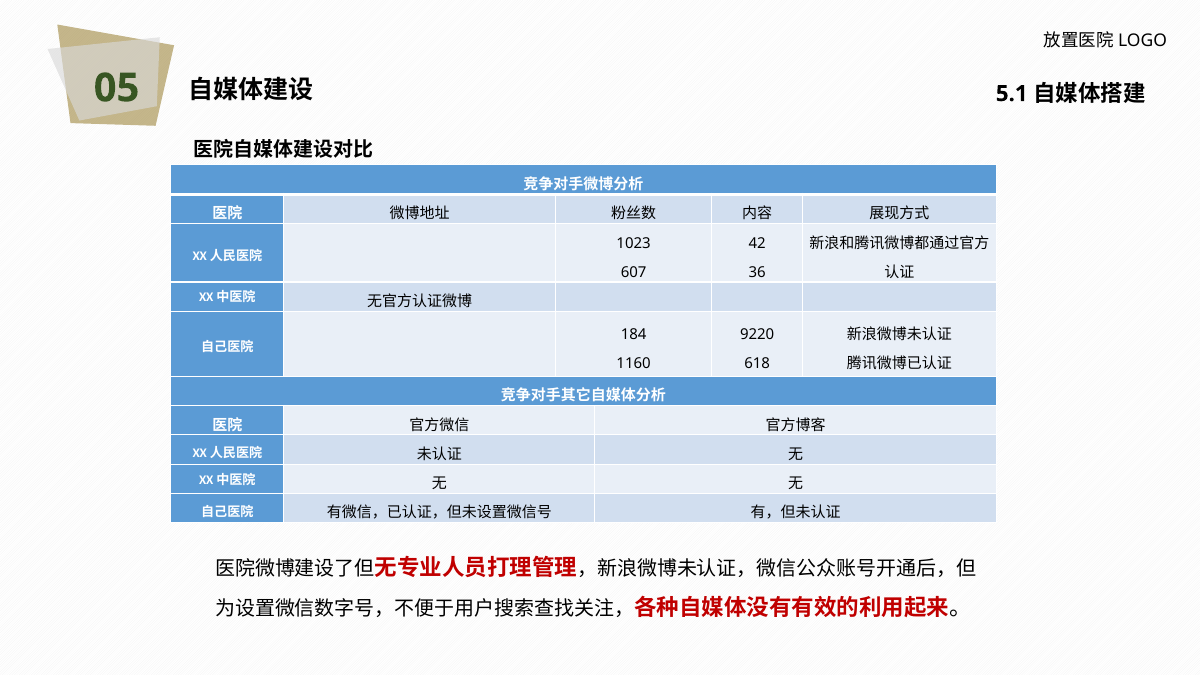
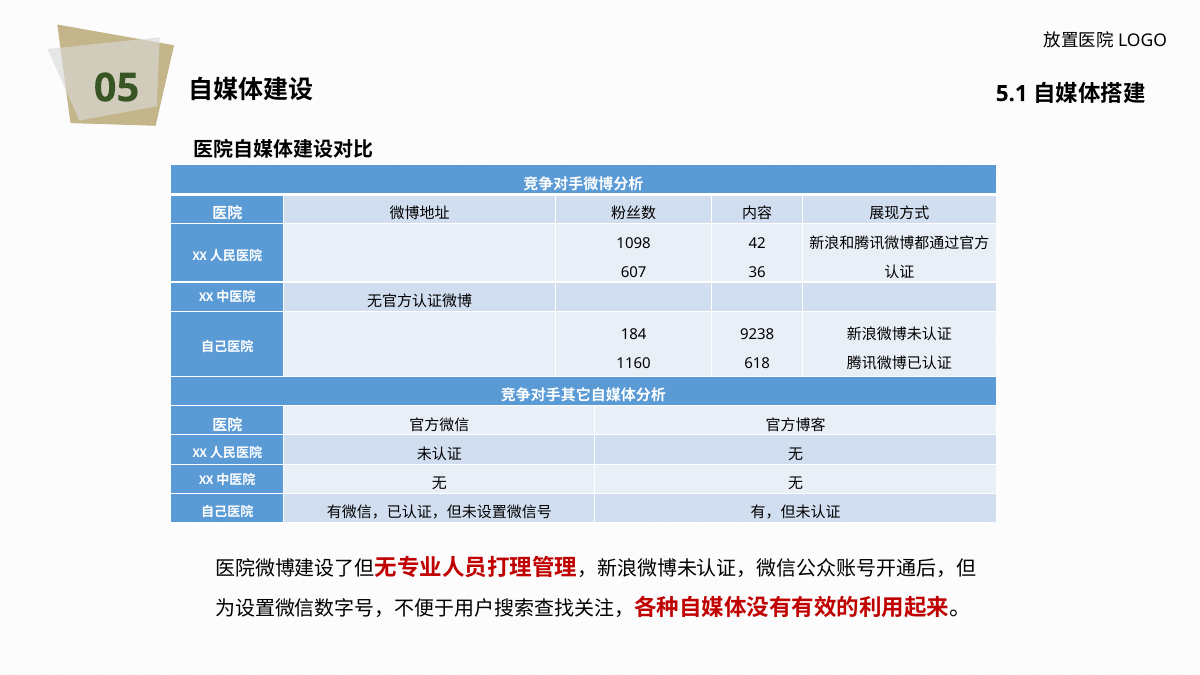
1023: 1023 -> 1098 (634, 243)
9220: 9220 -> 9238 (757, 334)
